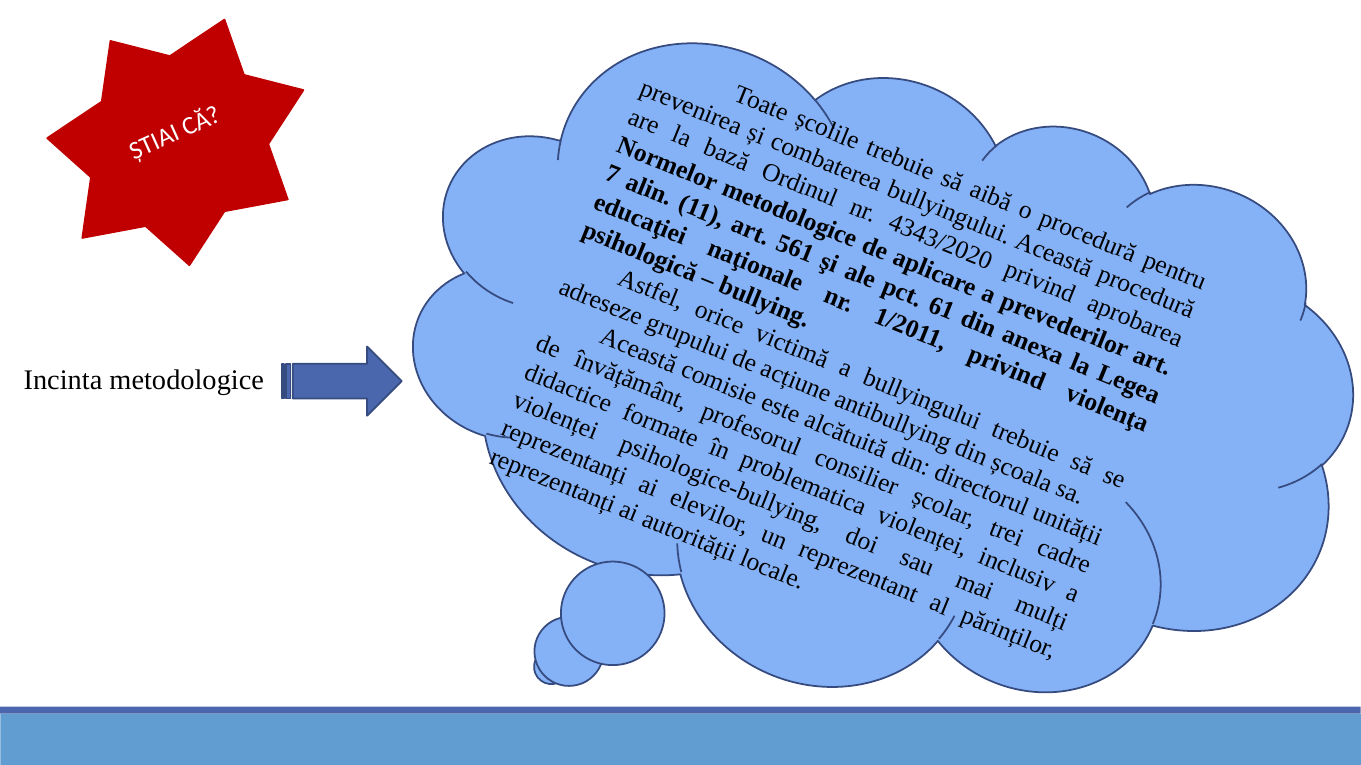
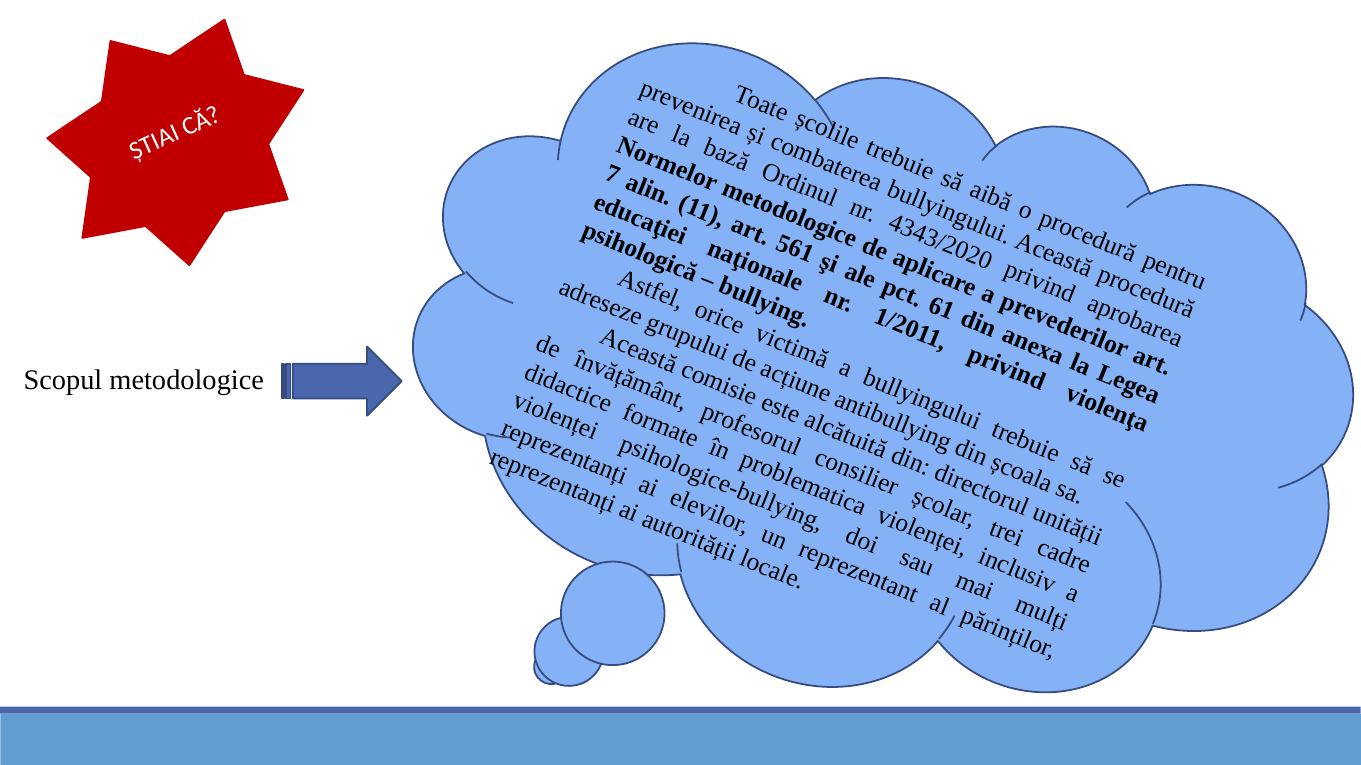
Incinta: Incinta -> Scopul (63, 381)
